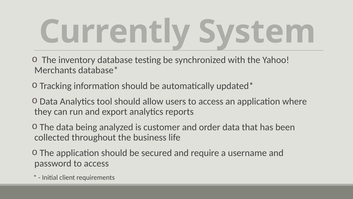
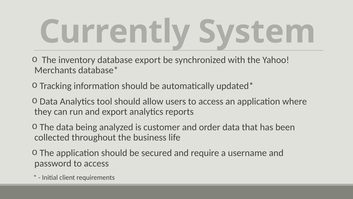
database testing: testing -> export (148, 60)
